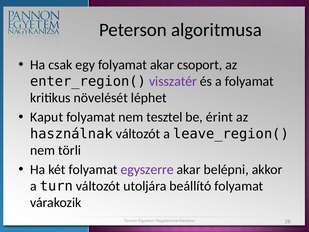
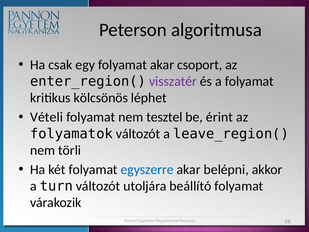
növelését: növelését -> kölcsönös (101, 98)
Kaput: Kaput -> Vételi (47, 117)
használnak: használnak -> folyamatok (71, 134)
egyszerre colour: purple -> blue (147, 169)
